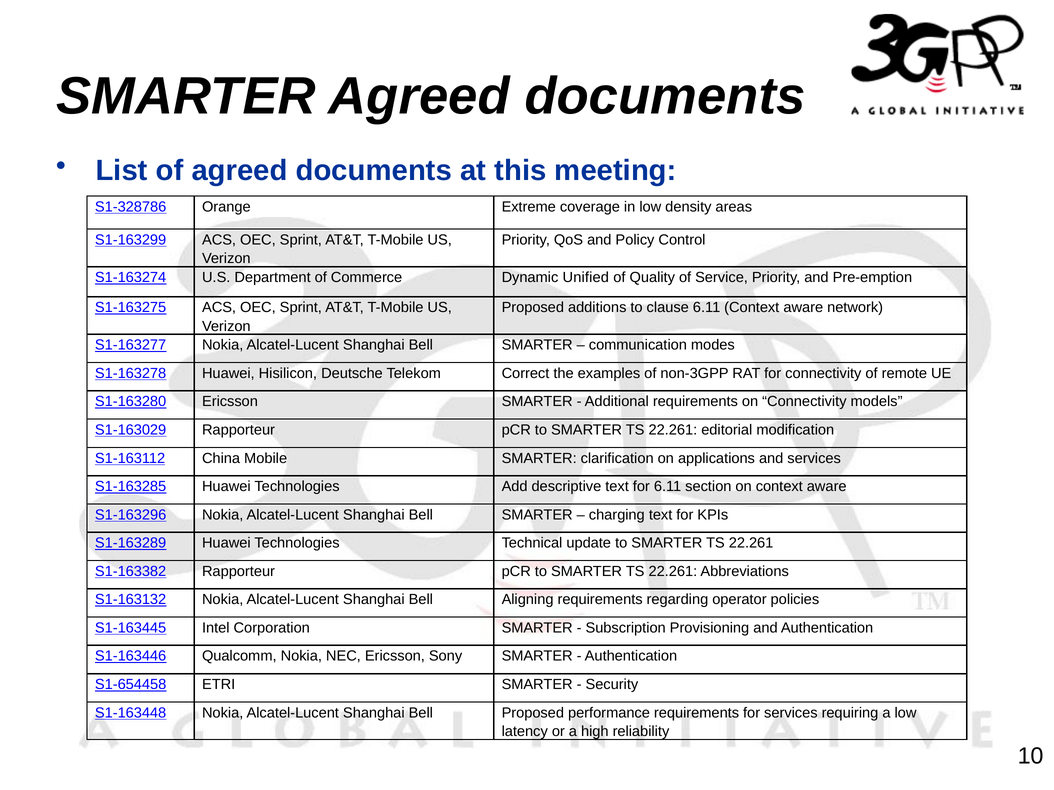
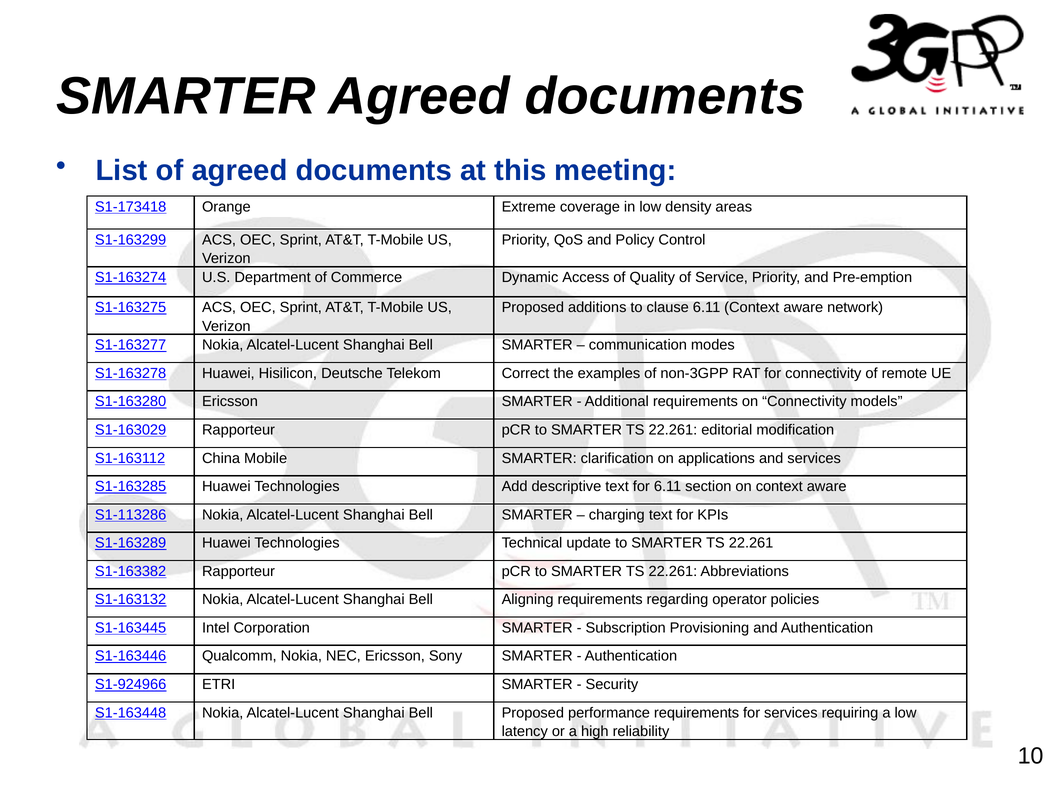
S1-328786: S1-328786 -> S1-173418 (131, 207)
Unified: Unified -> Access (586, 278)
S1-163296: S1-163296 -> S1-113286 (131, 515)
S1-654458: S1-654458 -> S1-924966 (131, 685)
